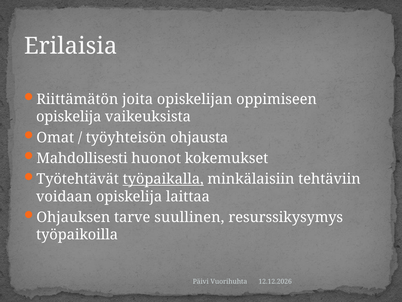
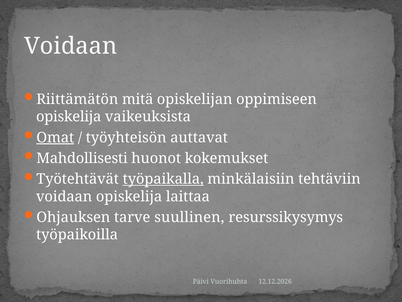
Erilaisia: Erilaisia -> Voidaan (71, 46)
joita: joita -> mitä (138, 99)
Omat underline: none -> present (55, 137)
ohjausta: ohjausta -> auttavat (199, 137)
